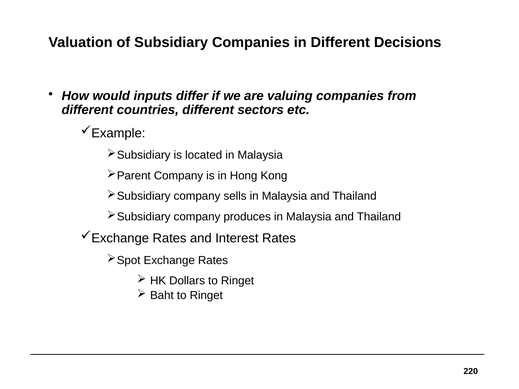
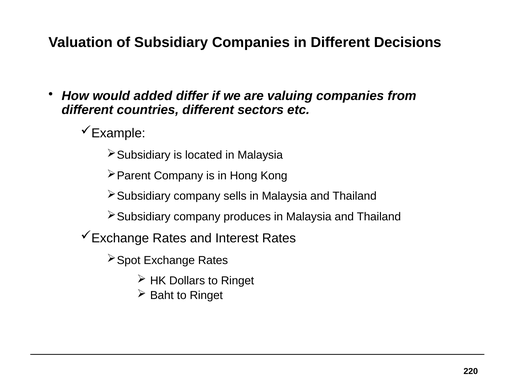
inputs: inputs -> added (153, 96)
